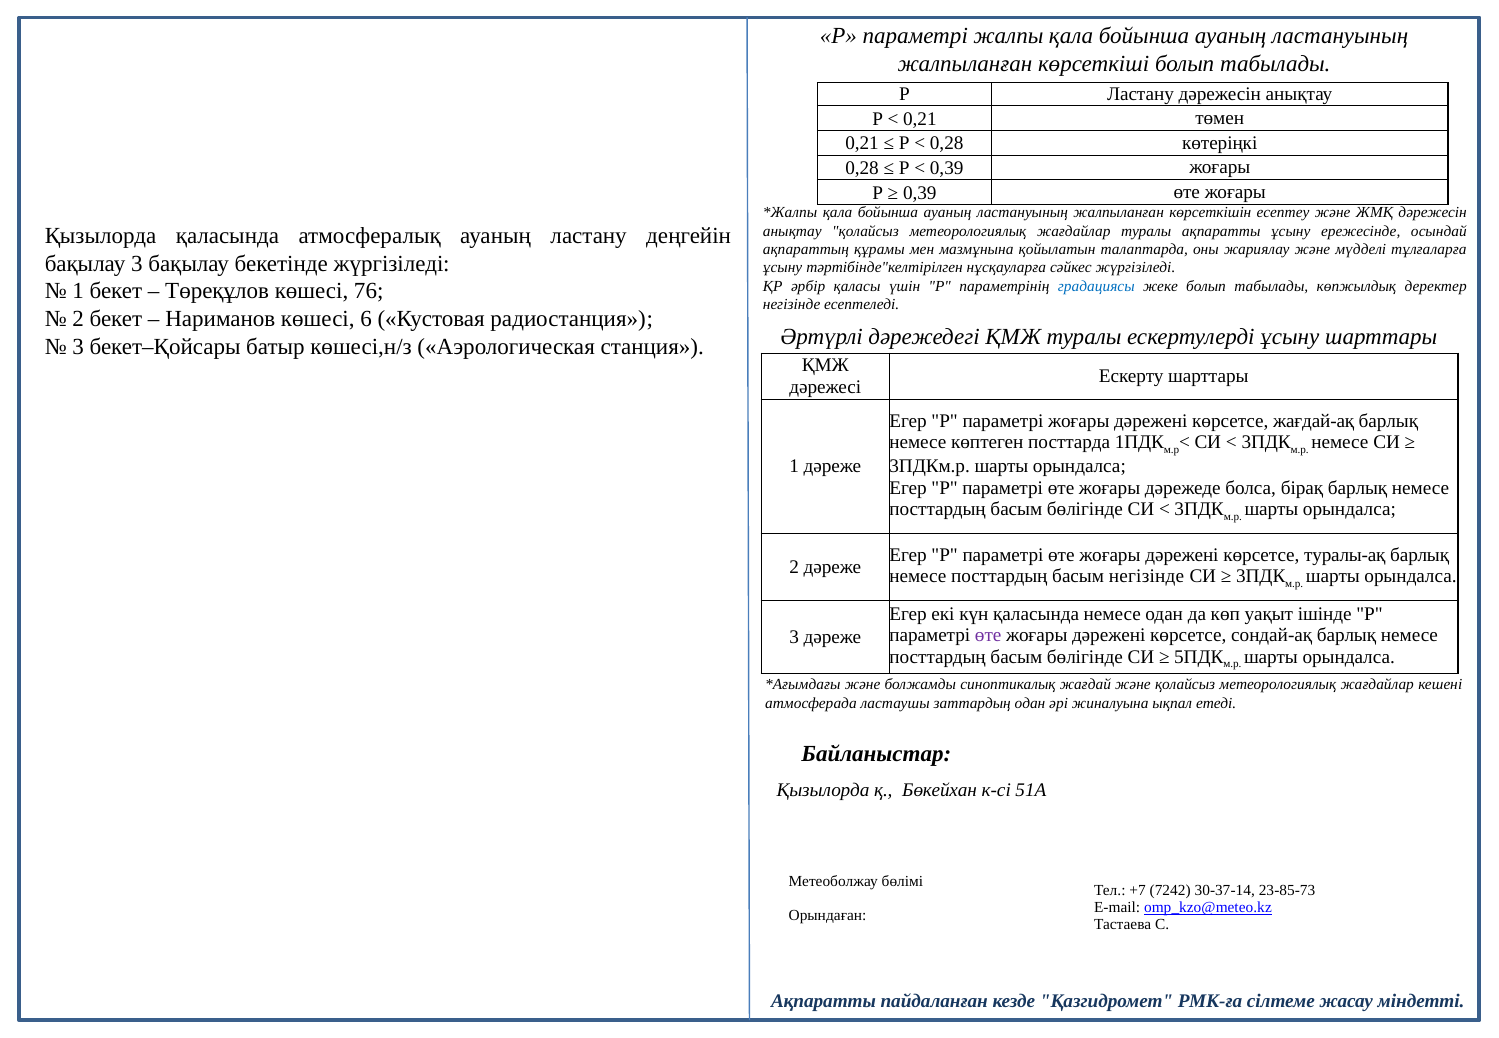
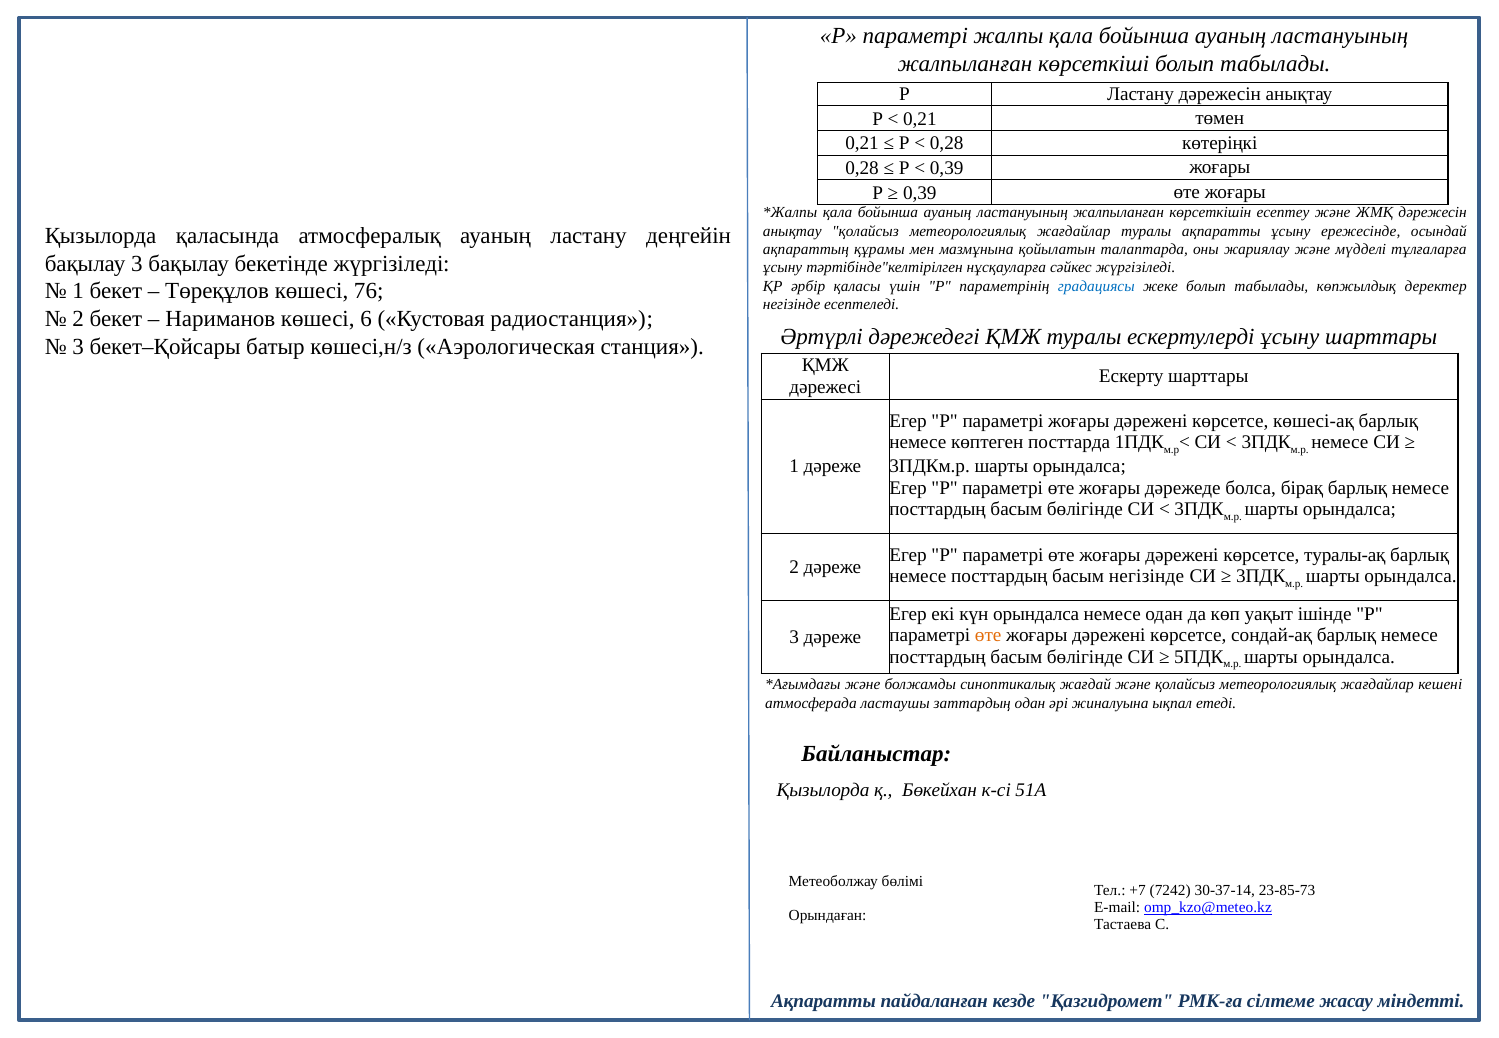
жағдай-ақ: жағдай-ақ -> көшесі-ақ (1313, 421)
күн қаласында: қаласында -> орындалса (1036, 614)
өте colour: purple -> orange (988, 635)
